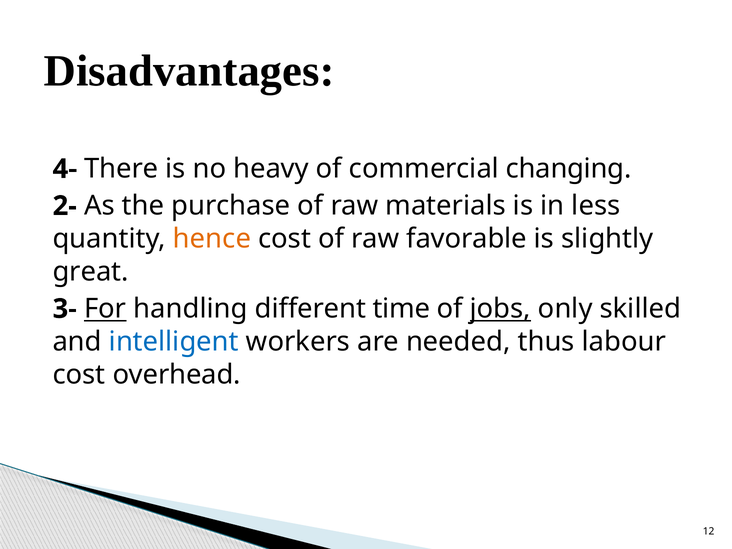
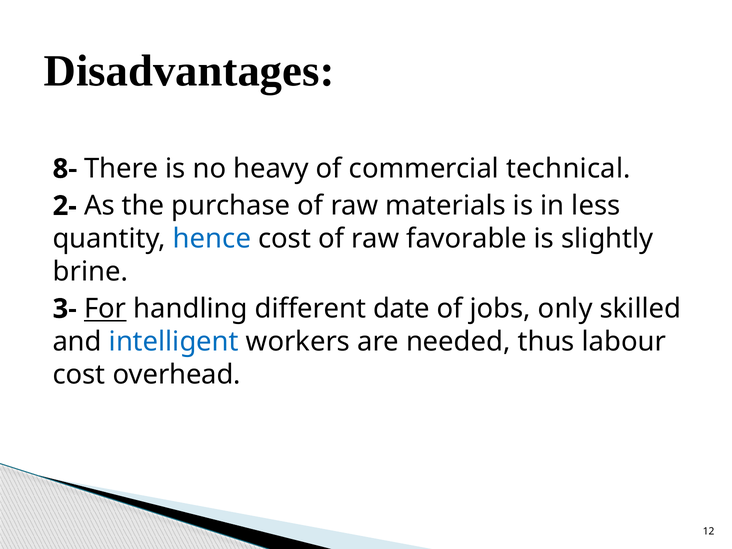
4-: 4- -> 8- (65, 169)
changing: changing -> technical (568, 169)
hence colour: orange -> blue (212, 239)
great: great -> brine (90, 272)
time: time -> date (401, 309)
jobs underline: present -> none (500, 309)
